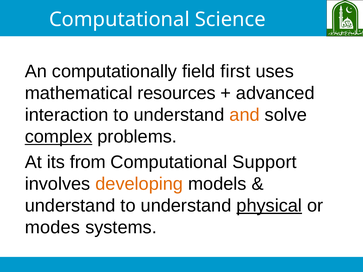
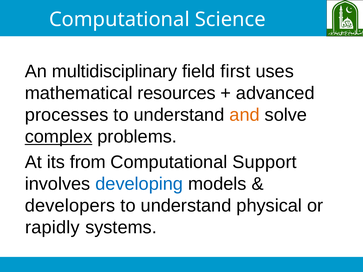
computationally: computationally -> multidisciplinary (115, 71)
interaction: interaction -> processes (67, 115)
developing colour: orange -> blue (139, 184)
understand: understand -> developers (70, 206)
physical underline: present -> none (269, 206)
modes: modes -> rapidly (52, 228)
